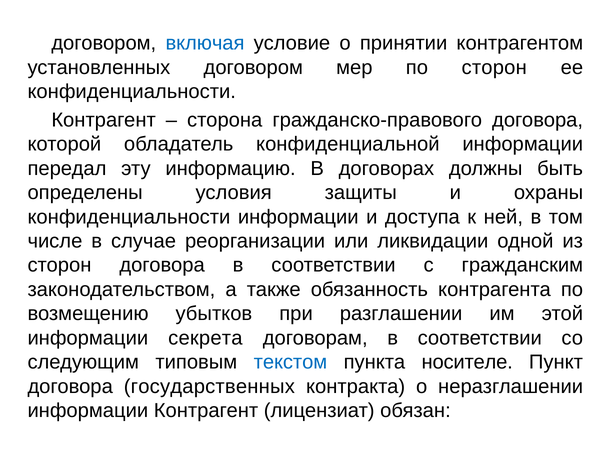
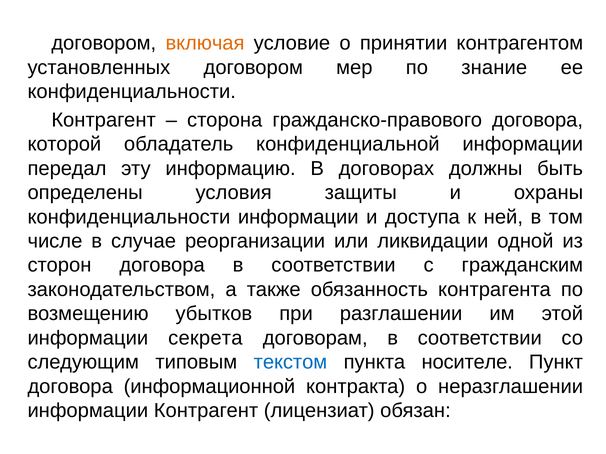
включая colour: blue -> orange (205, 43)
по сторон: сторон -> знание (494, 68)
государственных: государственных -> информационной (209, 387)
